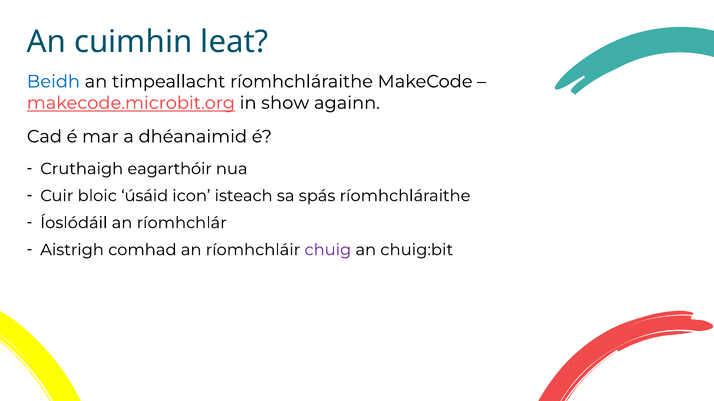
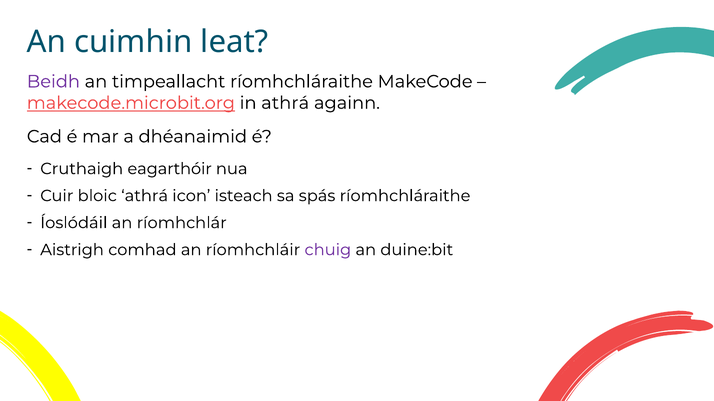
Beidh colour: blue -> purple (53, 82)
in show: show -> athrá (285, 103)
bloic úsáid: úsáid -> athrá (145, 196)
chuig:bit: chuig:bit -> duine:bit (417, 250)
